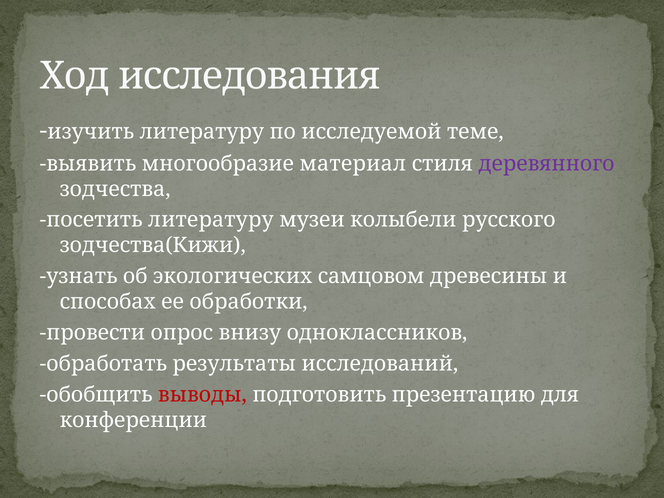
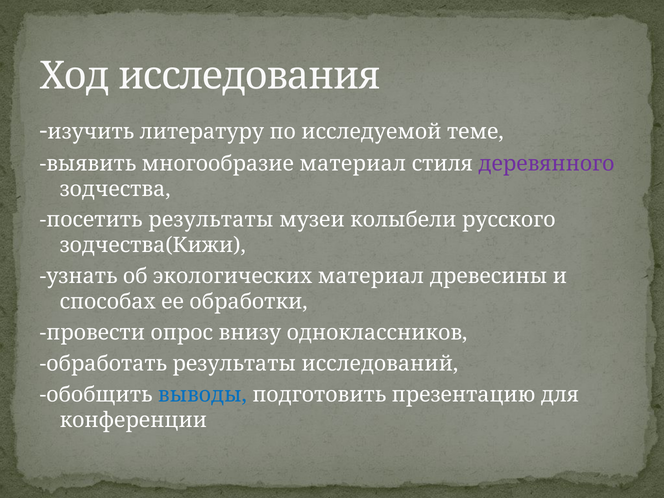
посетить литературу: литературу -> результаты (211, 220)
экологических самцовом: самцовом -> материал (371, 276)
выводы colour: red -> blue (202, 395)
